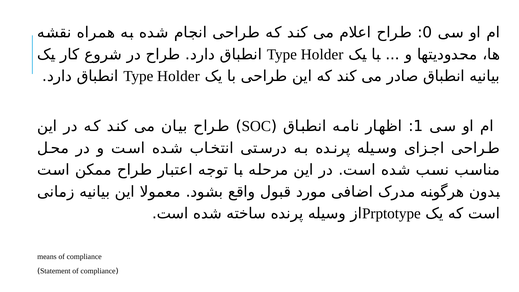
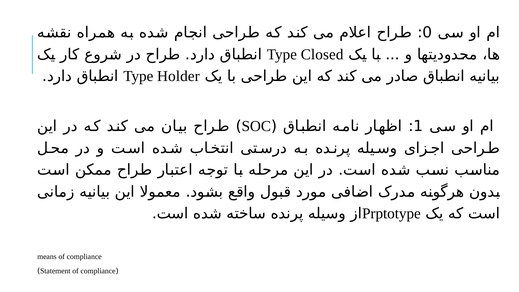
Holder: Holder -> Closed (322, 54)
